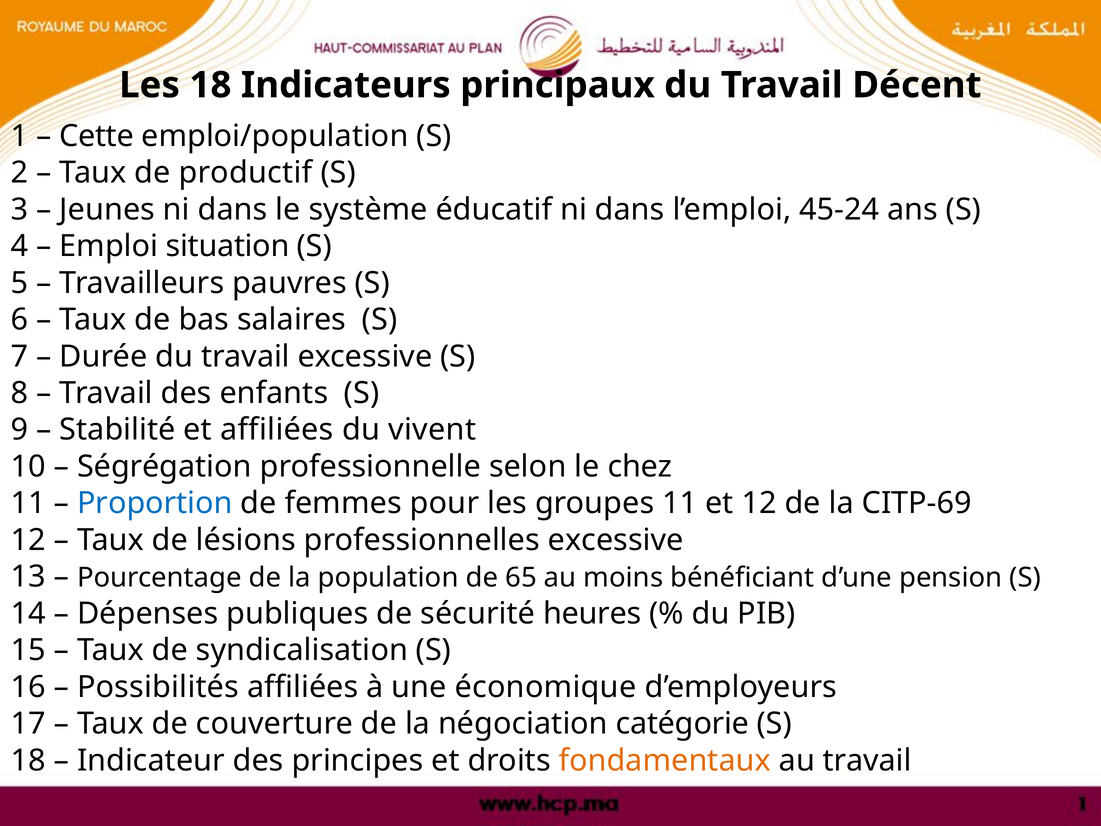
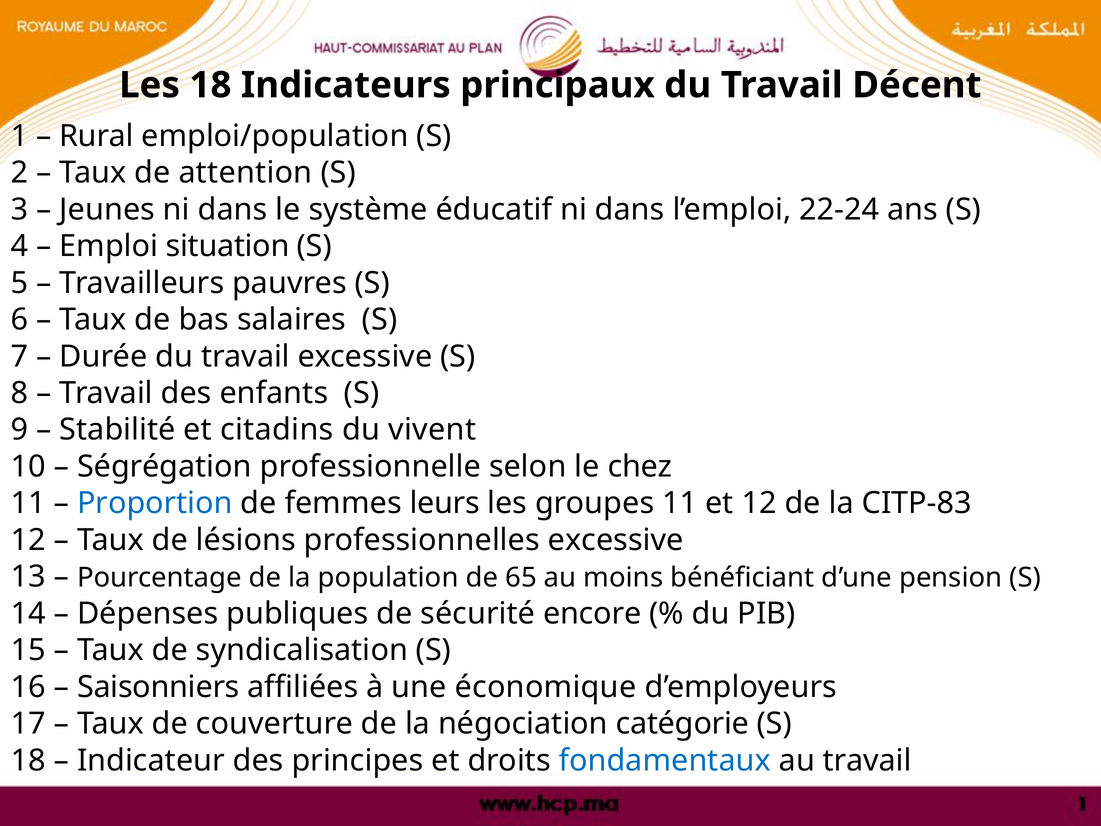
Cette: Cette -> Rural (96, 136)
productif: productif -> attention (245, 173)
45-24: 45-24 -> 22-24 (839, 209)
et affiliées: affiliées -> citadins (277, 430)
pour: pour -> leurs (445, 503)
CITP-69: CITP-69 -> CITP-83 (917, 503)
heures: heures -> encore (592, 613)
Possibilités: Possibilités -> Saisonniers (158, 687)
fondamentaux colour: orange -> blue (665, 760)
